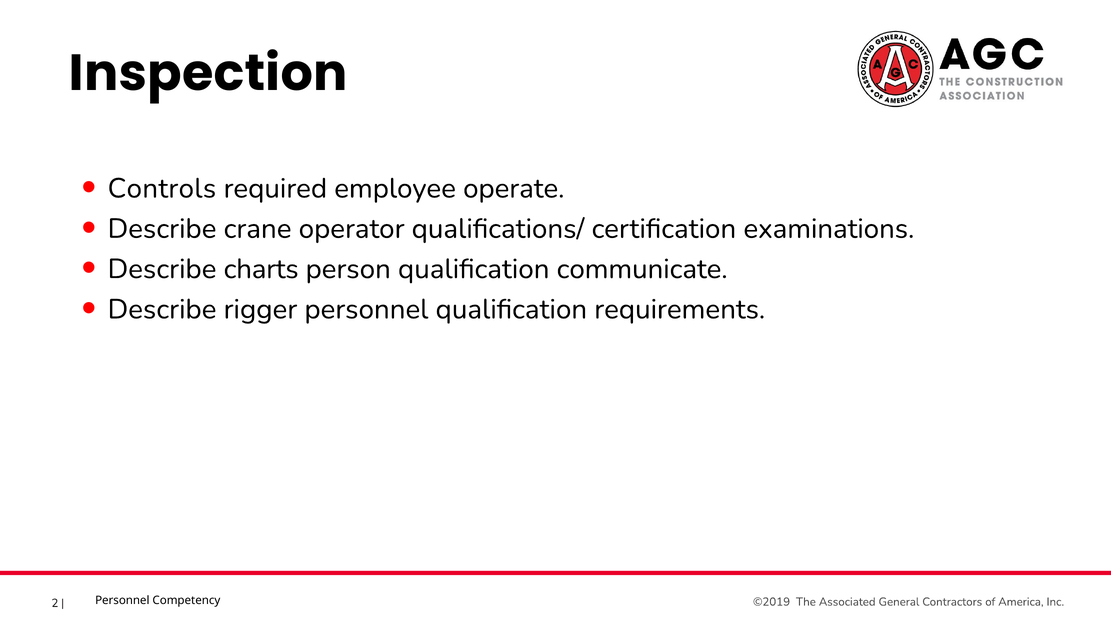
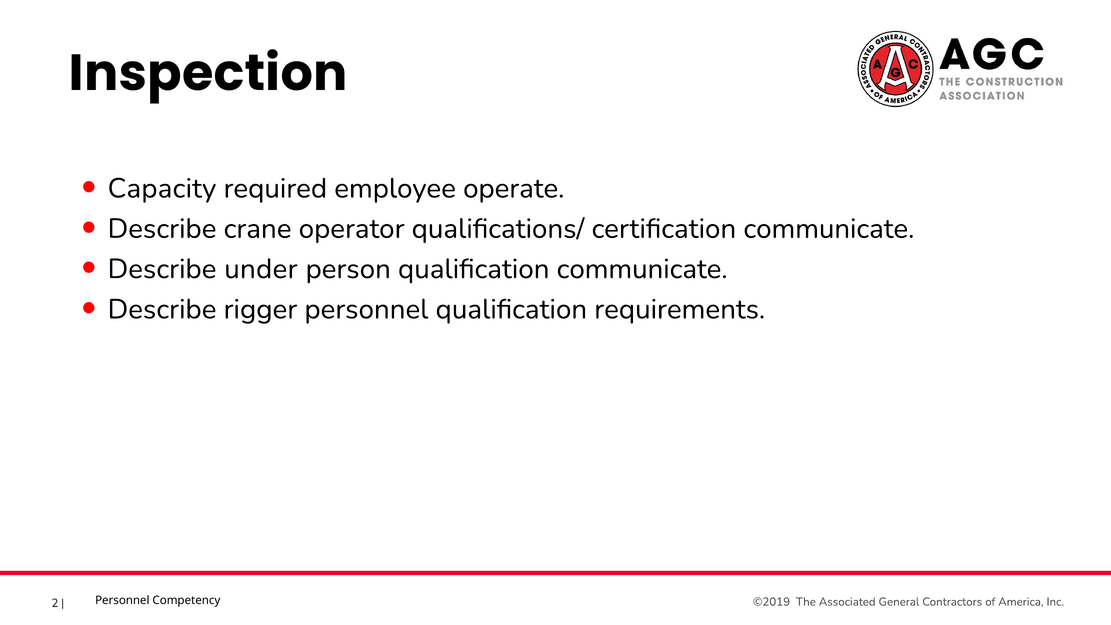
Controls: Controls -> Capacity (162, 188)
certification examinations: examinations -> communicate (829, 229)
charts: charts -> under (261, 269)
